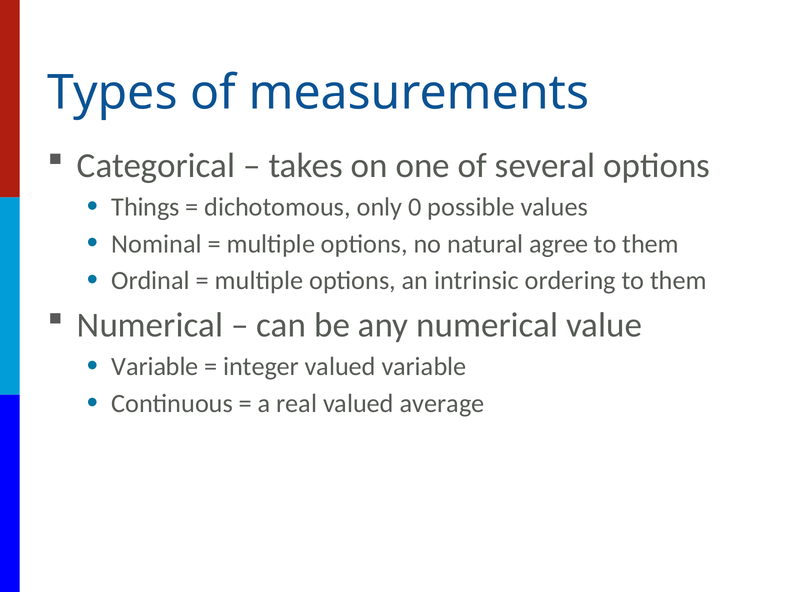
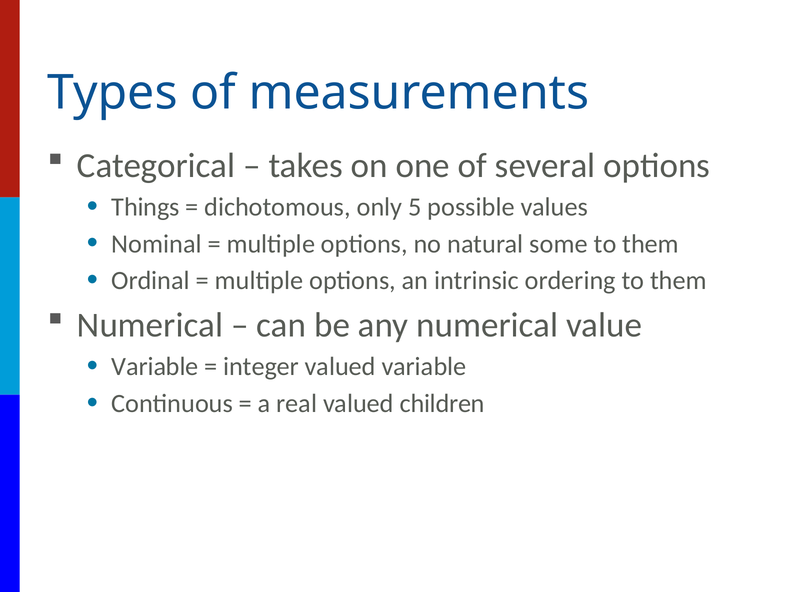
0: 0 -> 5 (415, 207)
agree: agree -> some (559, 244)
average: average -> children (442, 403)
